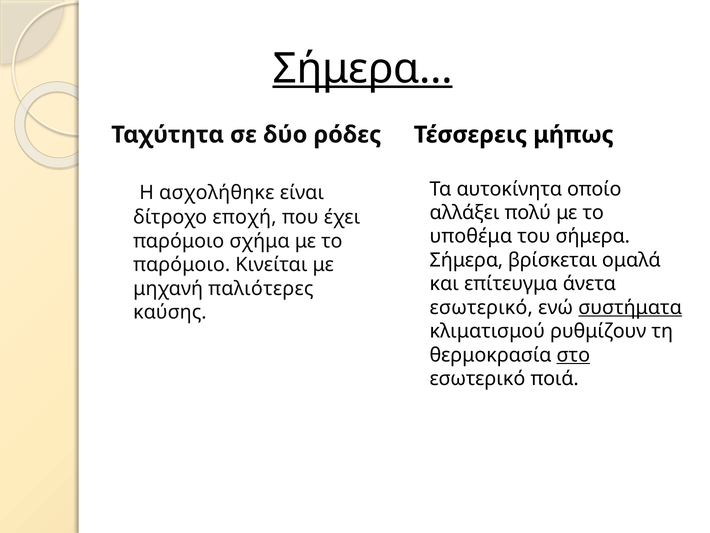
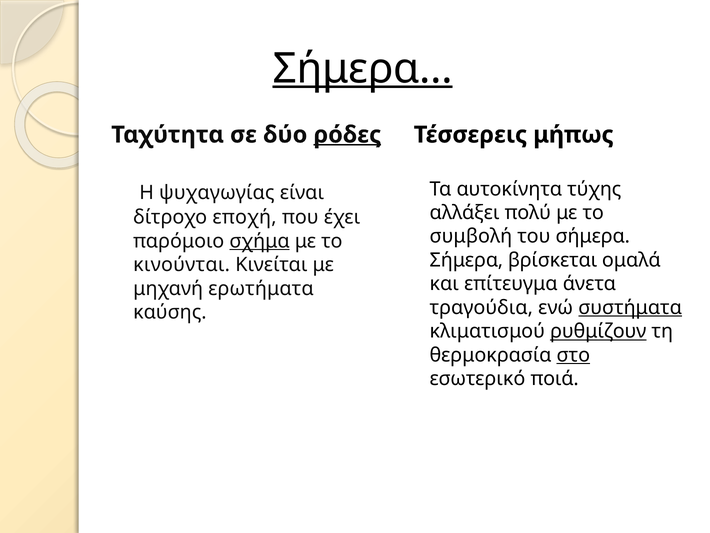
ρόδες underline: none -> present (347, 135)
οποίο: οποίο -> τύχης (594, 189)
ασχολήθηκε: ασχολήθηκε -> ψυχαγωγίας (217, 193)
υποθέμα: υποθέμα -> συμβολή (471, 236)
σχήμα underline: none -> present (260, 241)
παρόμοιο: παρόμοιο -> κινούνται (182, 265)
παλιότερες: παλιότερες -> ερωτήματα (261, 288)
εσωτερικό: εσωτερικό -> τραγούδια (481, 307)
ρυθμίζουν underline: none -> present (598, 331)
